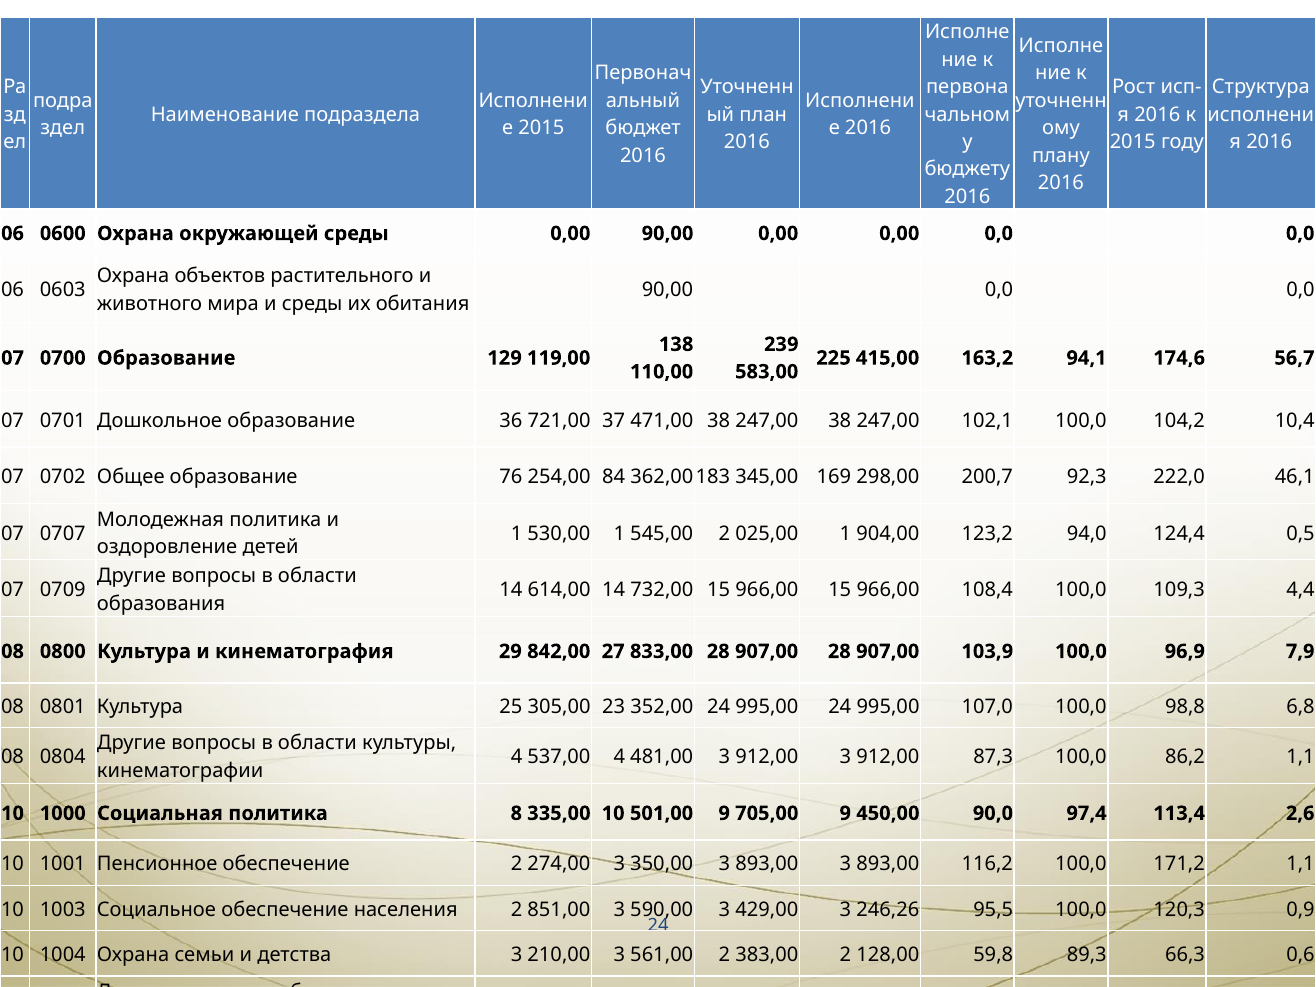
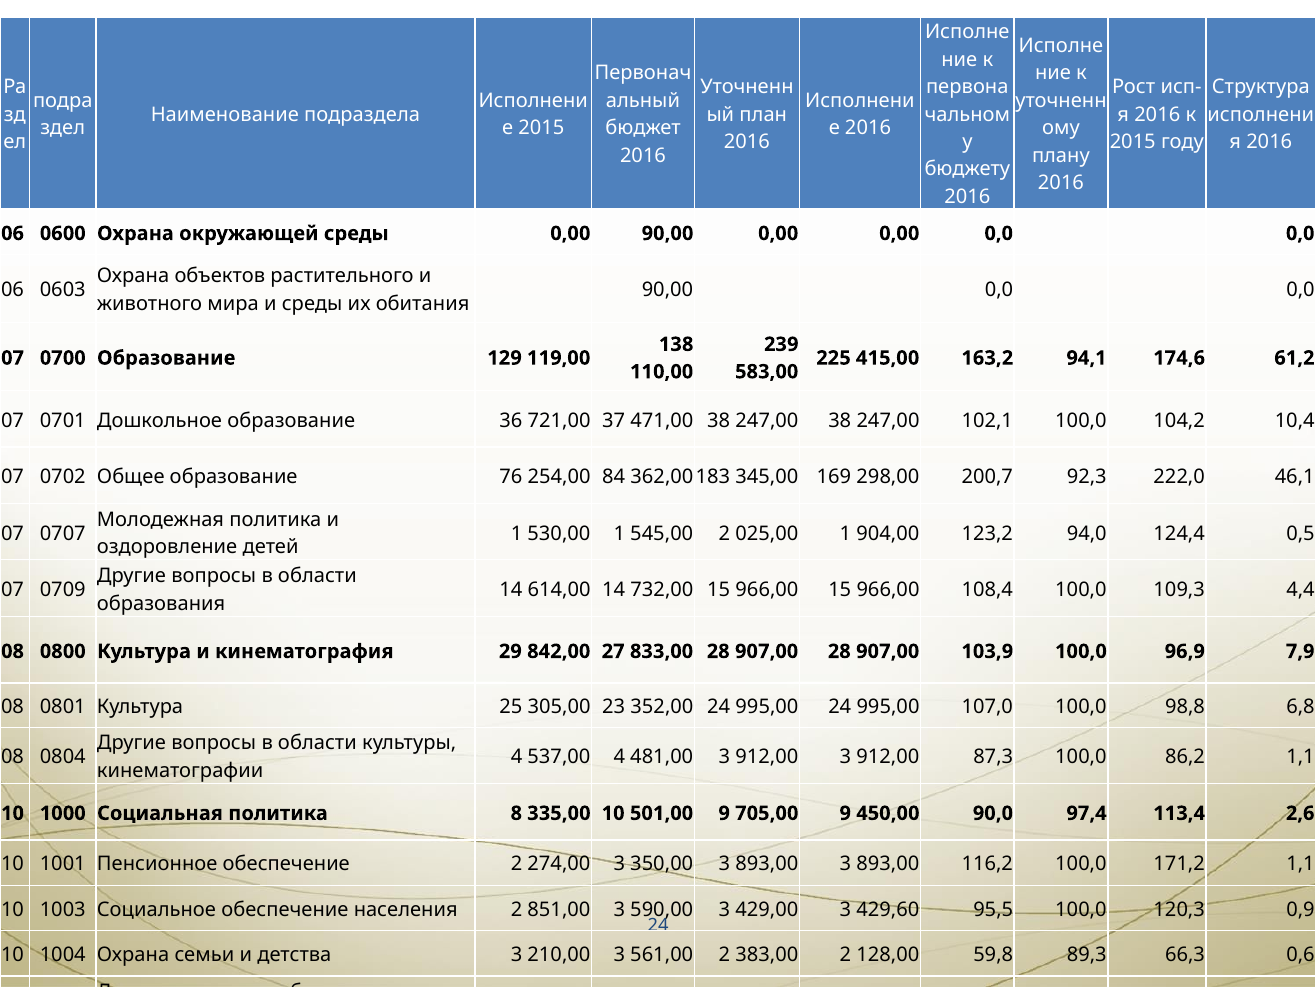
56,7: 56,7 -> 61,2 (1294, 358)
246,26: 246,26 -> 429,60 (888, 910)
